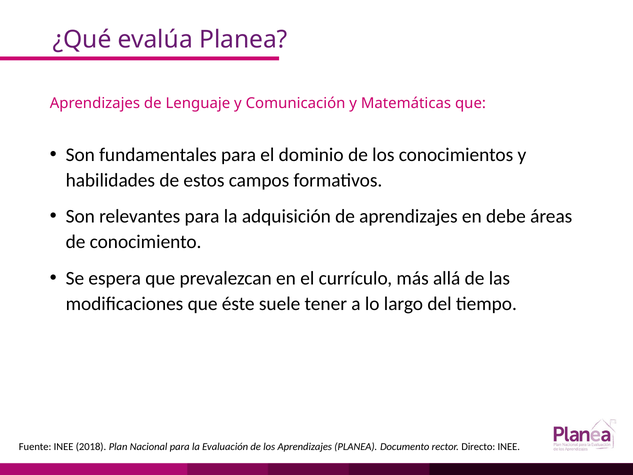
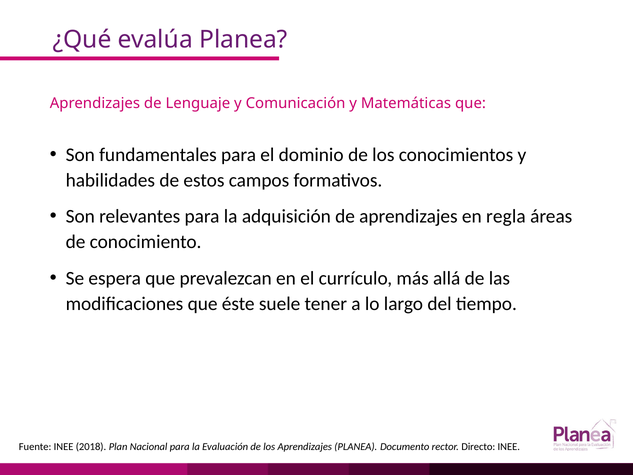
debe: debe -> regla (506, 216)
